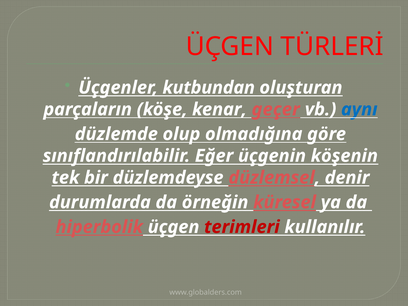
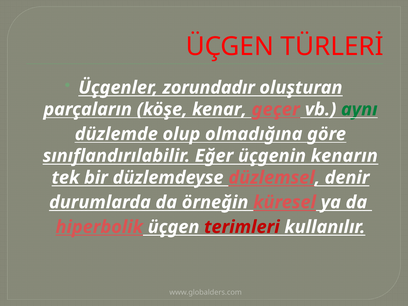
kutbundan: kutbundan -> zorundadır (209, 88)
aynı colour: blue -> green (359, 109)
köşenin: köşenin -> kenarın (344, 156)
